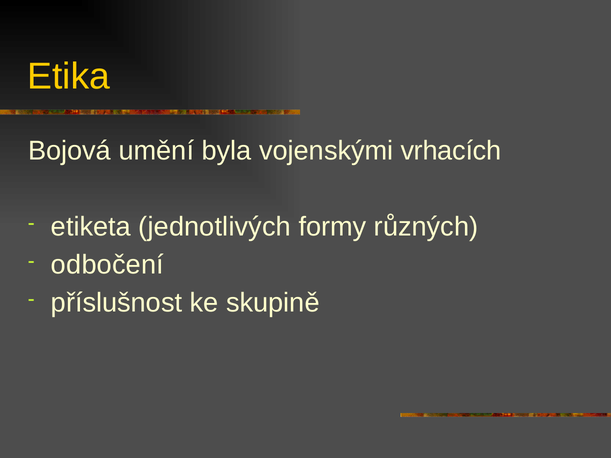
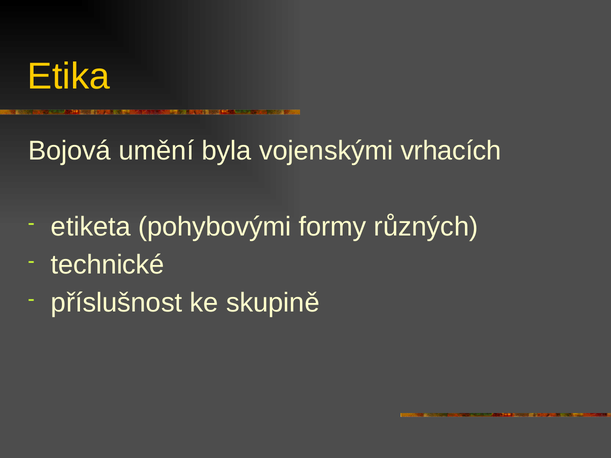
jednotlivých: jednotlivých -> pohybovými (215, 227)
odbočení: odbočení -> technické (108, 265)
